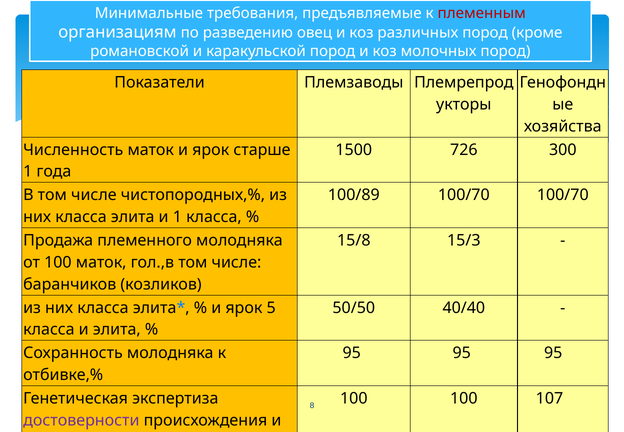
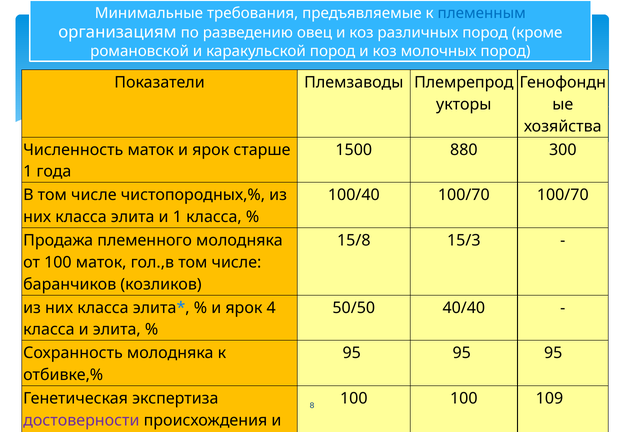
племенным colour: red -> blue (482, 13)
726: 726 -> 880 (464, 150)
100/89: 100/89 -> 100/40 (354, 195)
5: 5 -> 4 (271, 308)
107: 107 -> 109 (549, 399)
